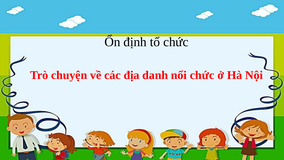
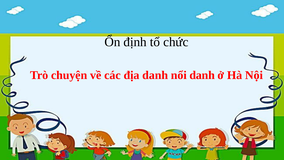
nổi chức: chức -> danh (202, 75)
